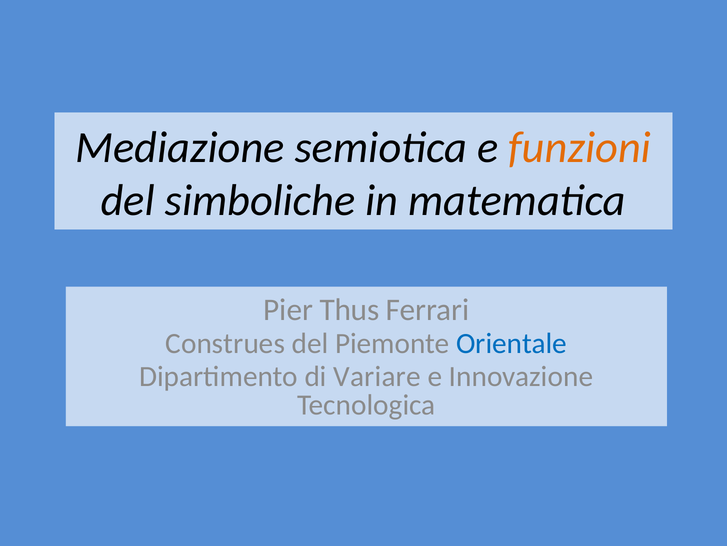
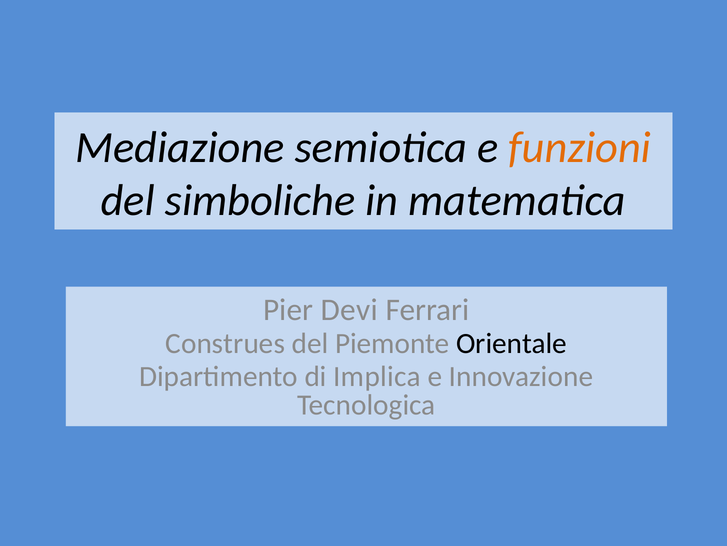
Thus: Thus -> Devi (349, 310)
Orientale colour: blue -> black (511, 343)
Variare: Variare -> Implica (377, 376)
